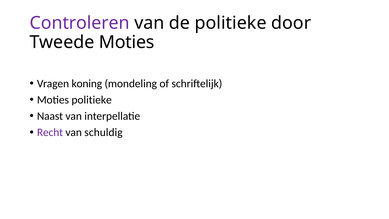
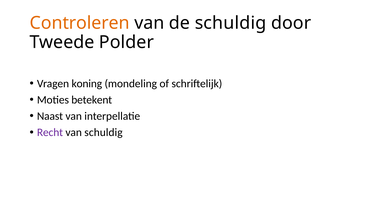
Controleren colour: purple -> orange (80, 23)
de politieke: politieke -> schuldig (231, 23)
Tweede Moties: Moties -> Polder (126, 42)
Moties politieke: politieke -> betekent (92, 100)
